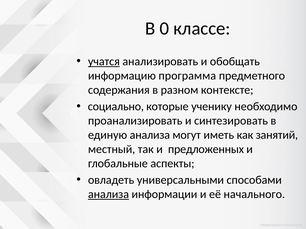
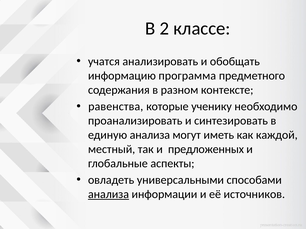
0: 0 -> 2 (164, 29)
учатся underline: present -> none (104, 62)
социально: социально -> равенства (116, 107)
занятий: занятий -> каждой (277, 135)
начального: начального -> источников (254, 195)
